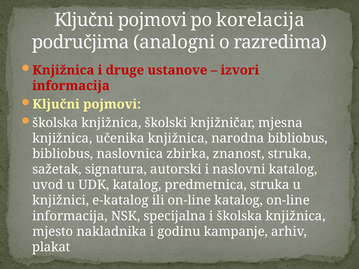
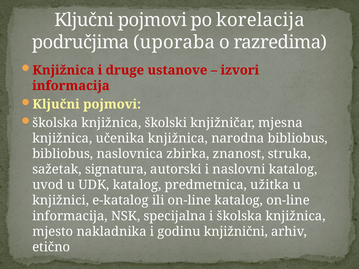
analogni: analogni -> uporaba (174, 42)
predmetnica struka: struka -> užitka (270, 185)
kampanje: kampanje -> knjižnični (236, 232)
plakat: plakat -> etično (51, 247)
